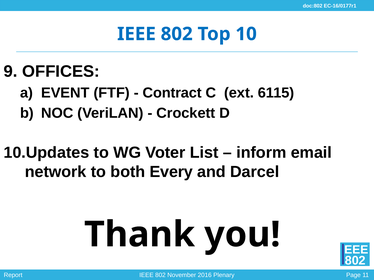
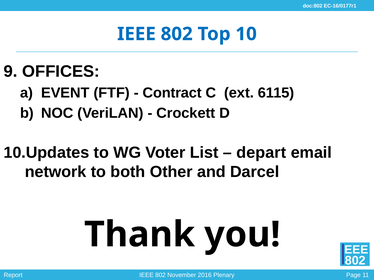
inform: inform -> depart (261, 153)
Every: Every -> Other (171, 172)
